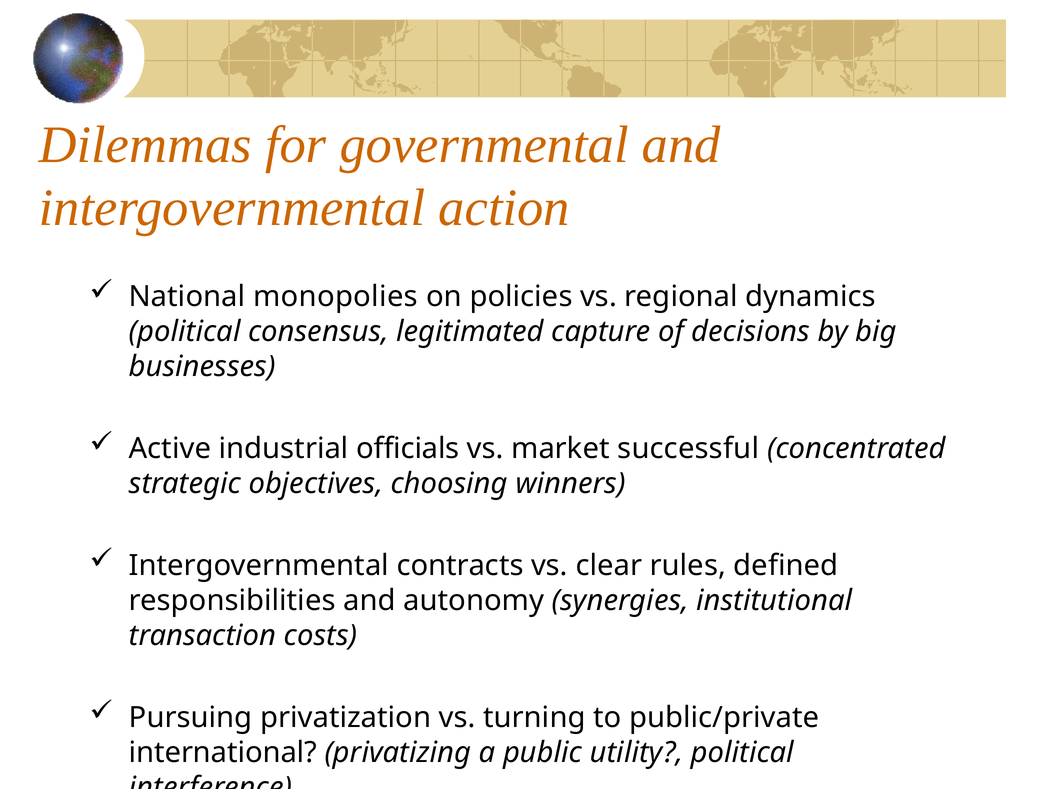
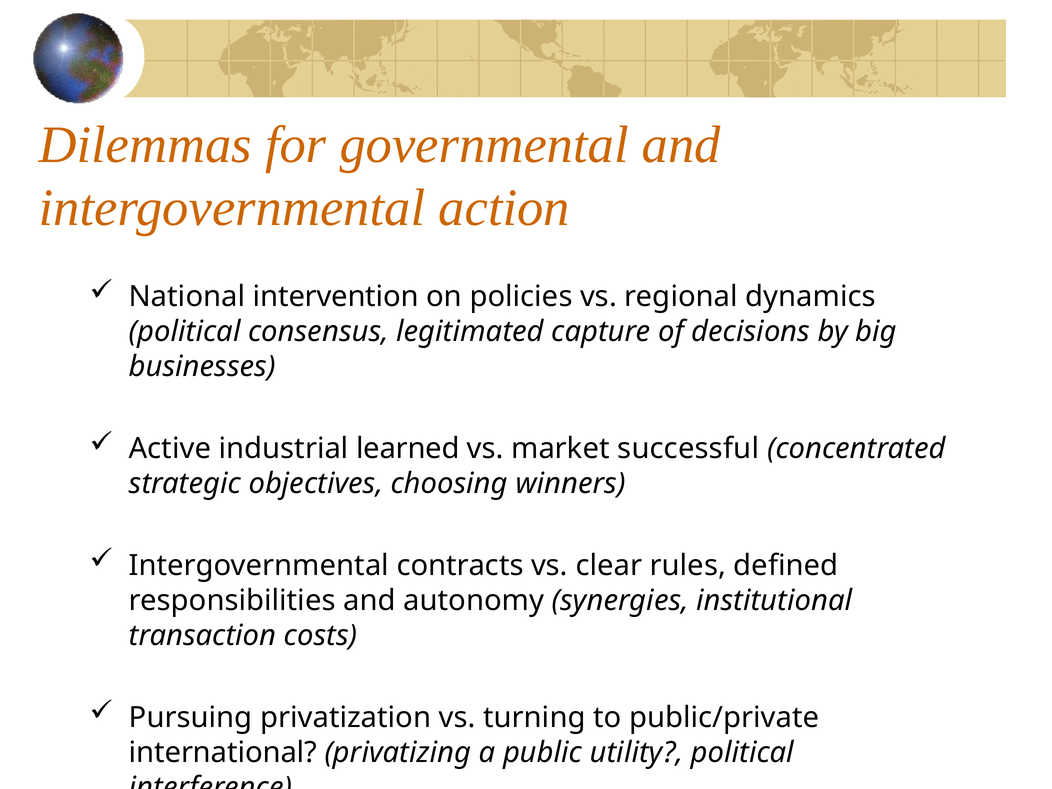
monopolies: monopolies -> intervention (336, 297)
officials: officials -> learned (408, 449)
